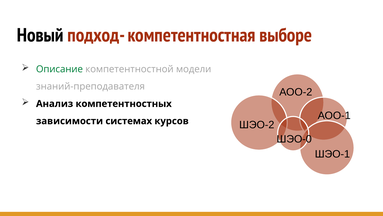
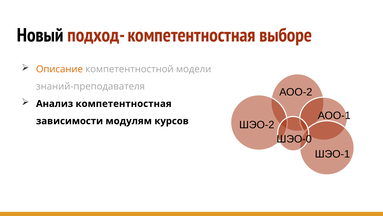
Описание colour: green -> orange (59, 69)
Анализ компетентностных: компетентностных -> компетентностная (124, 104)
системах: системах -> модулям (129, 121)
